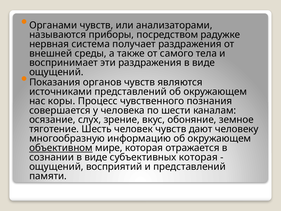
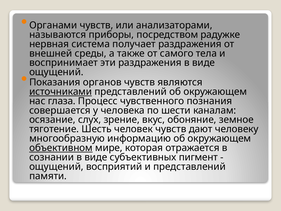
источниками underline: none -> present (61, 92)
коры: коры -> глаза (62, 101)
субъективных которая: которая -> пигмент (198, 157)
